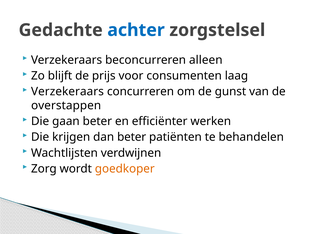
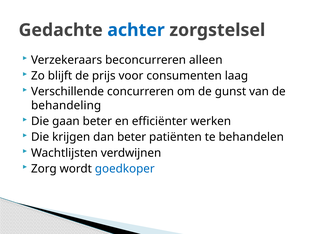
Verzekeraars: Verzekeraars -> Verschillende (68, 91)
overstappen: overstappen -> behandeling (66, 105)
goedkoper colour: orange -> blue (125, 168)
